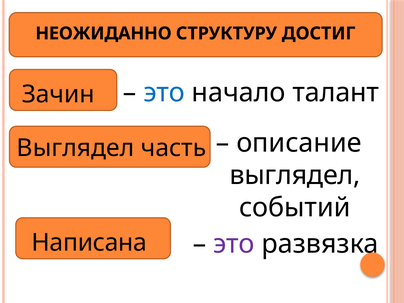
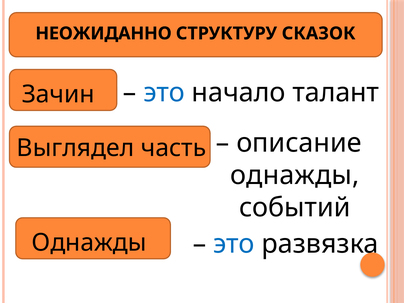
ДОСТИГ: ДОСТИГ -> СКАЗОК (319, 33)
выглядел: выглядел -> однажды (295, 175)
Написана: Написана -> Однажды (89, 243)
это colour: purple -> blue (234, 244)
